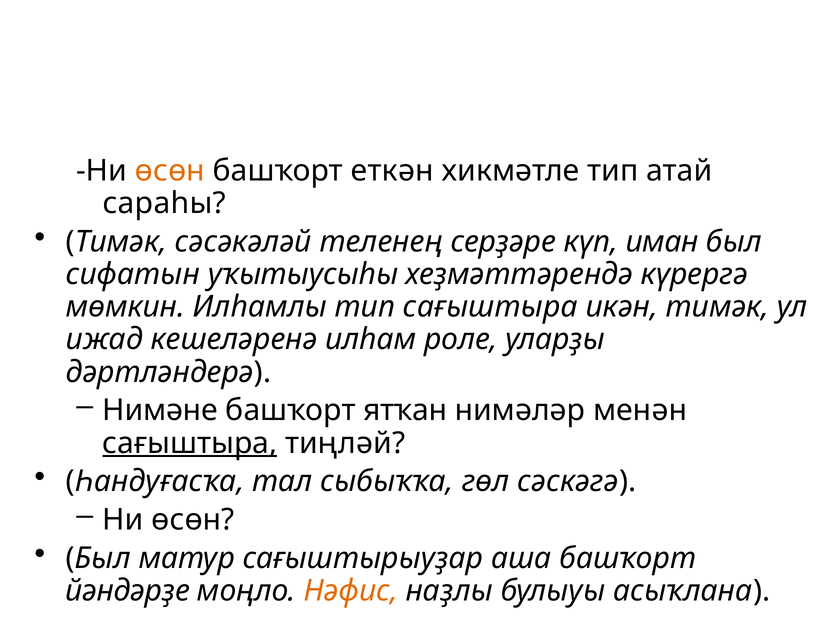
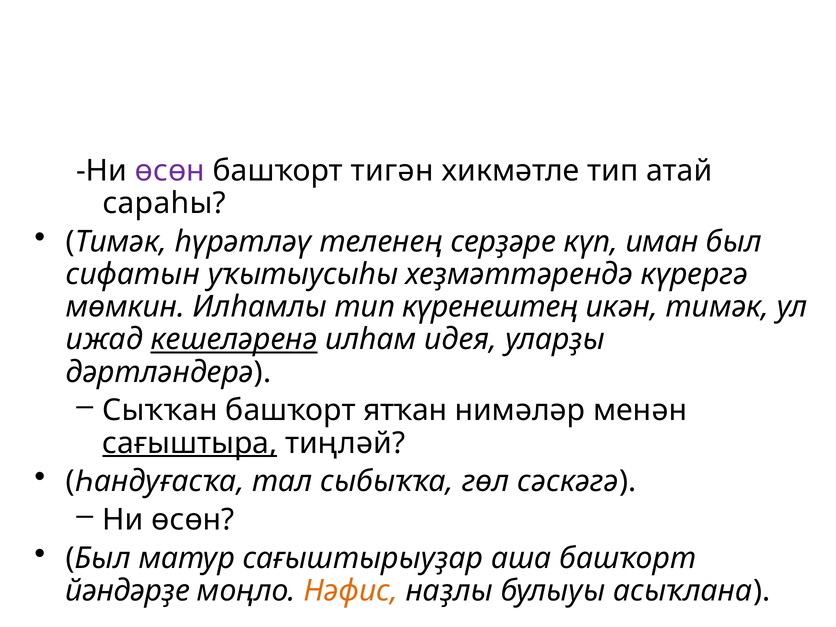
өсөн colour: orange -> purple (170, 171)
еткән: еткән -> тигән (392, 171)
сәсәкәләй: сәсәкәләй -> һүрәтләү (243, 242)
тип сағыштыра: сағыштыра -> күренештең (491, 307)
кешеләренә underline: none -> present (234, 339)
роле: роле -> идея (461, 339)
Нимәне: Нимәне -> Сыҡҡан (160, 411)
